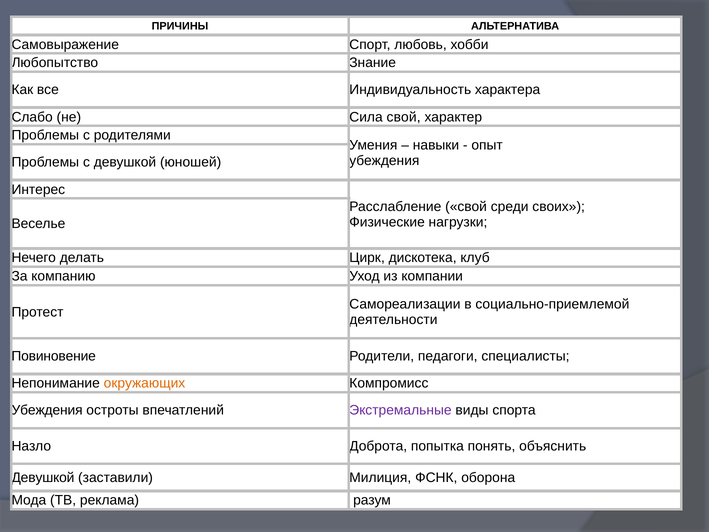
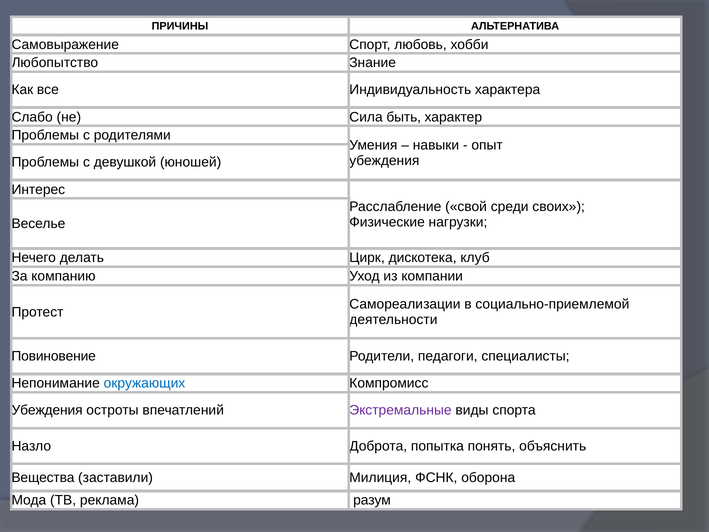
Сила свой: свой -> быть (404, 117)
окружающих colour: orange -> blue (144, 383)
Девушкой: Девушкой -> Вещества (43, 477)
